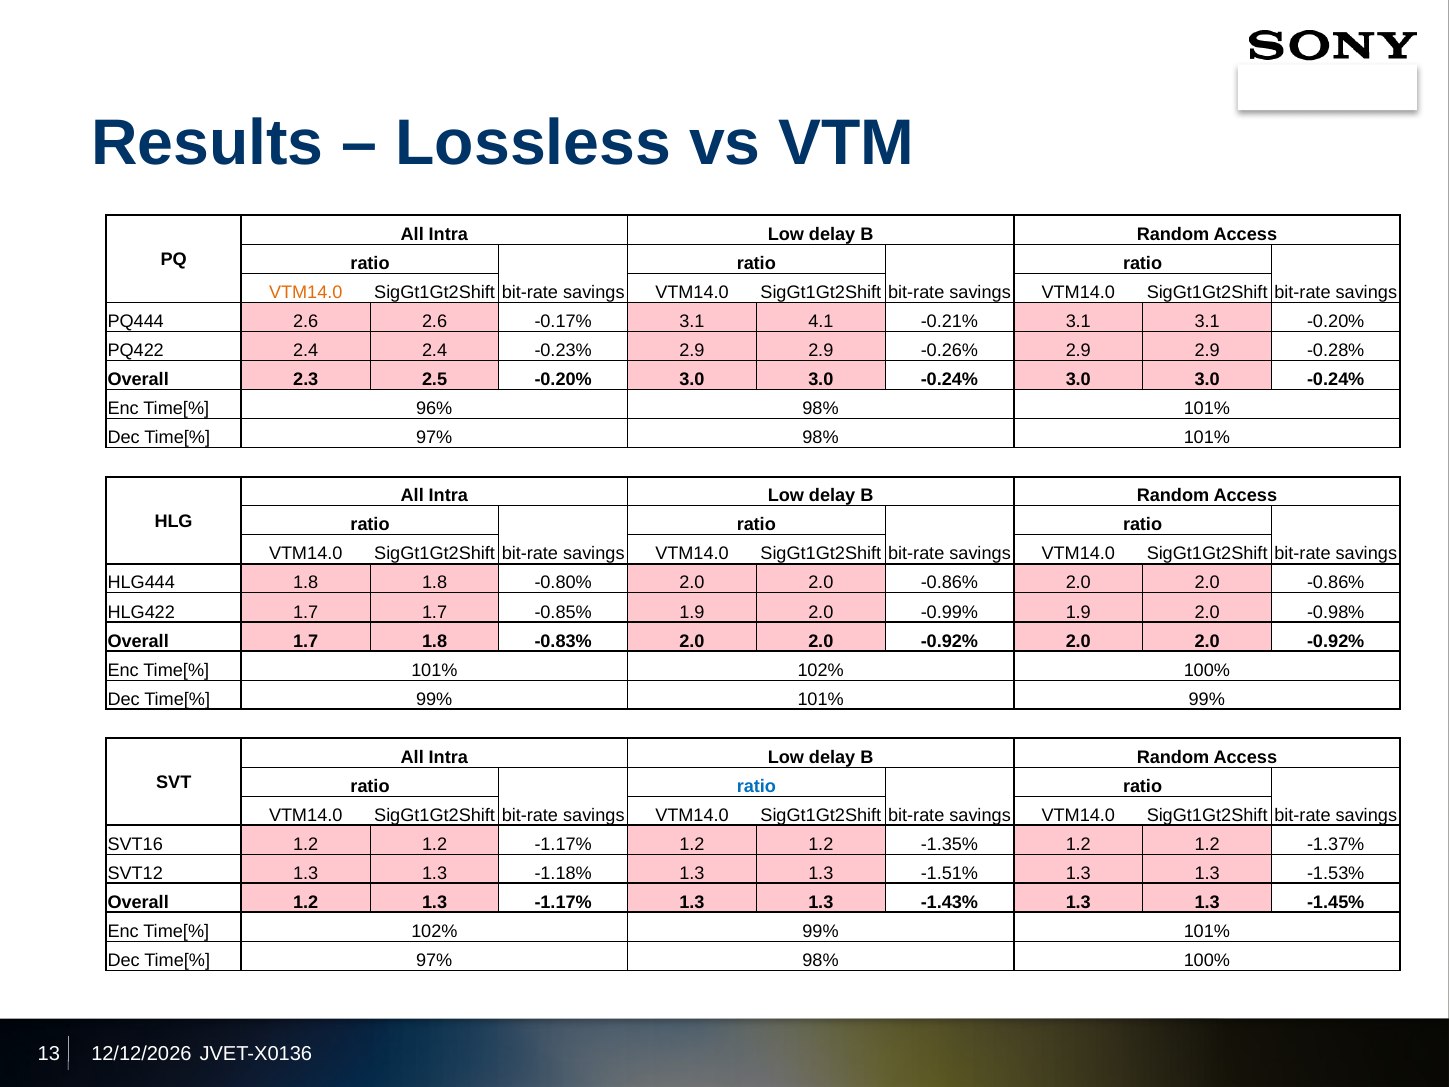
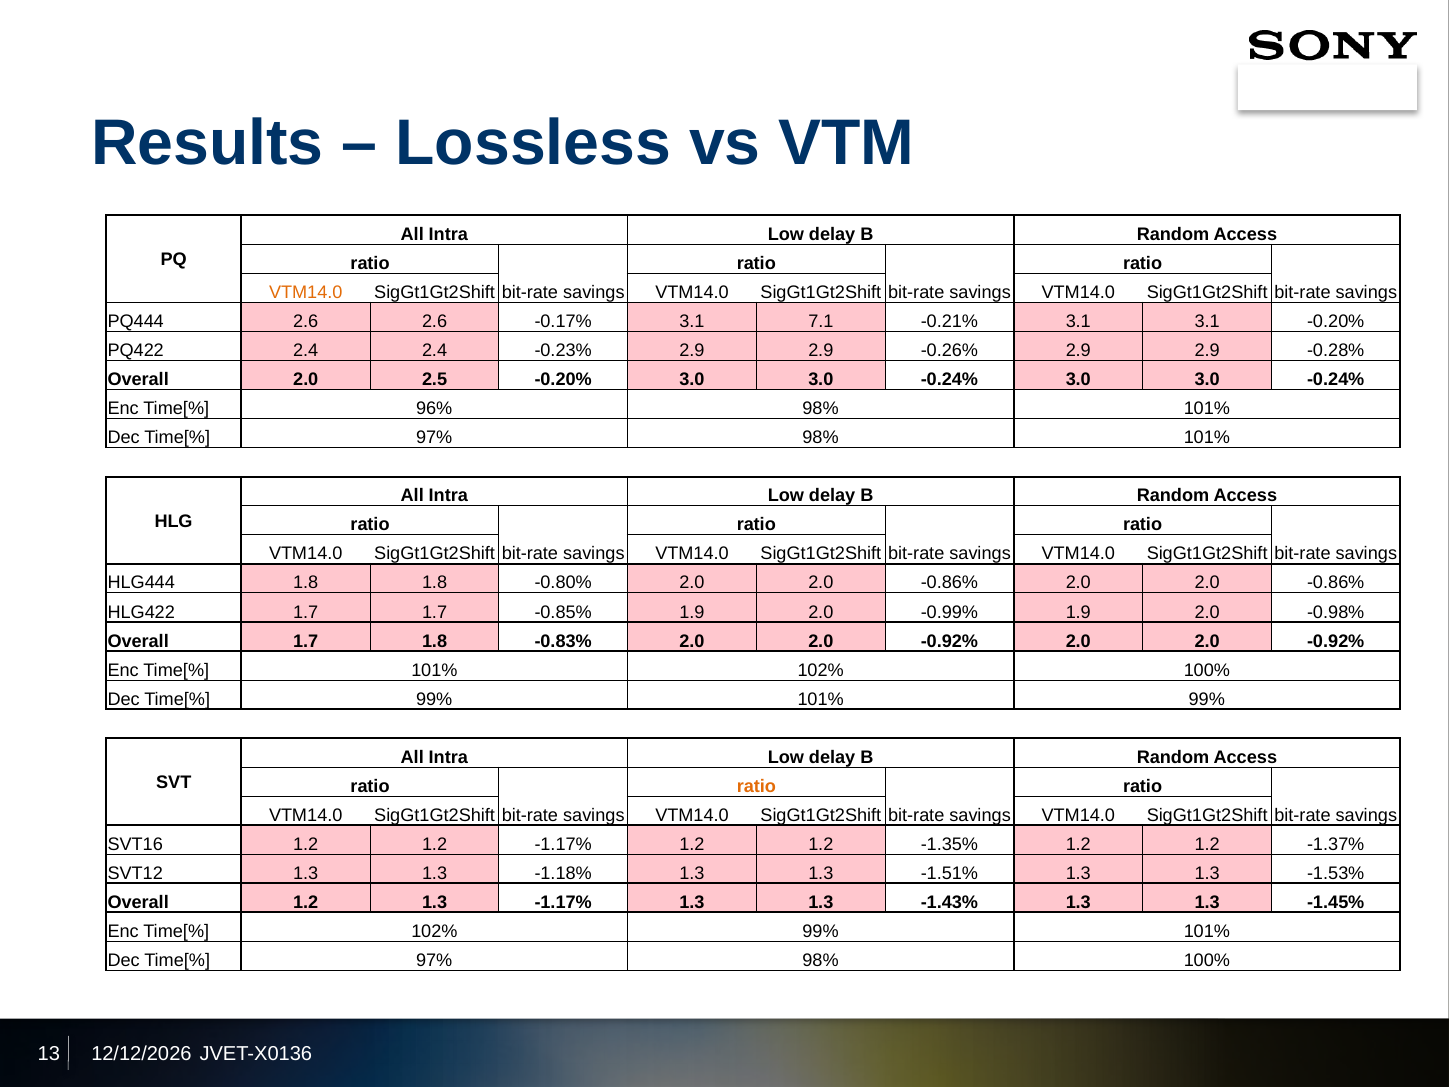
4.1: 4.1 -> 7.1 (821, 322)
Overall 2.3: 2.3 -> 2.0 (306, 380)
ratio colour: blue -> orange (756, 786)
